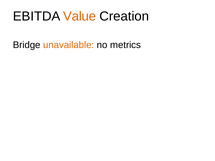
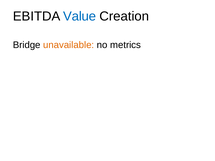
Value colour: orange -> blue (80, 16)
